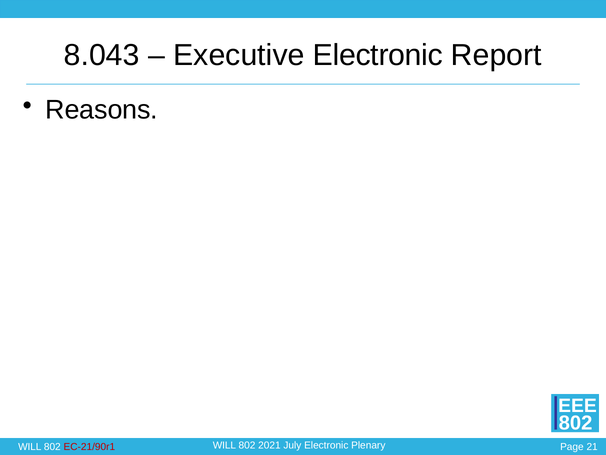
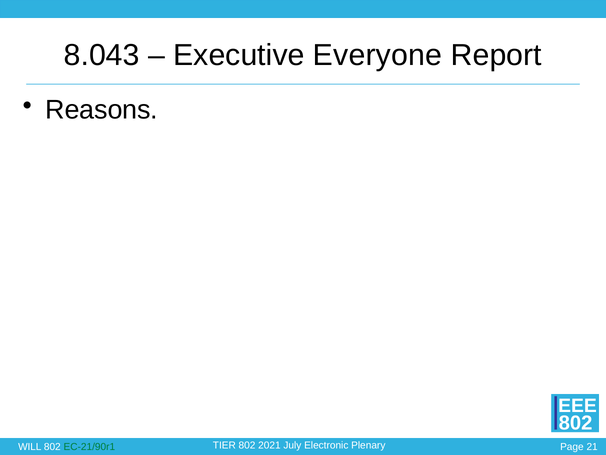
Executive Electronic: Electronic -> Everyone (378, 55)
WILL: WILL -> TIER (224, 445)
EC-21/90r1 colour: red -> green (89, 446)
